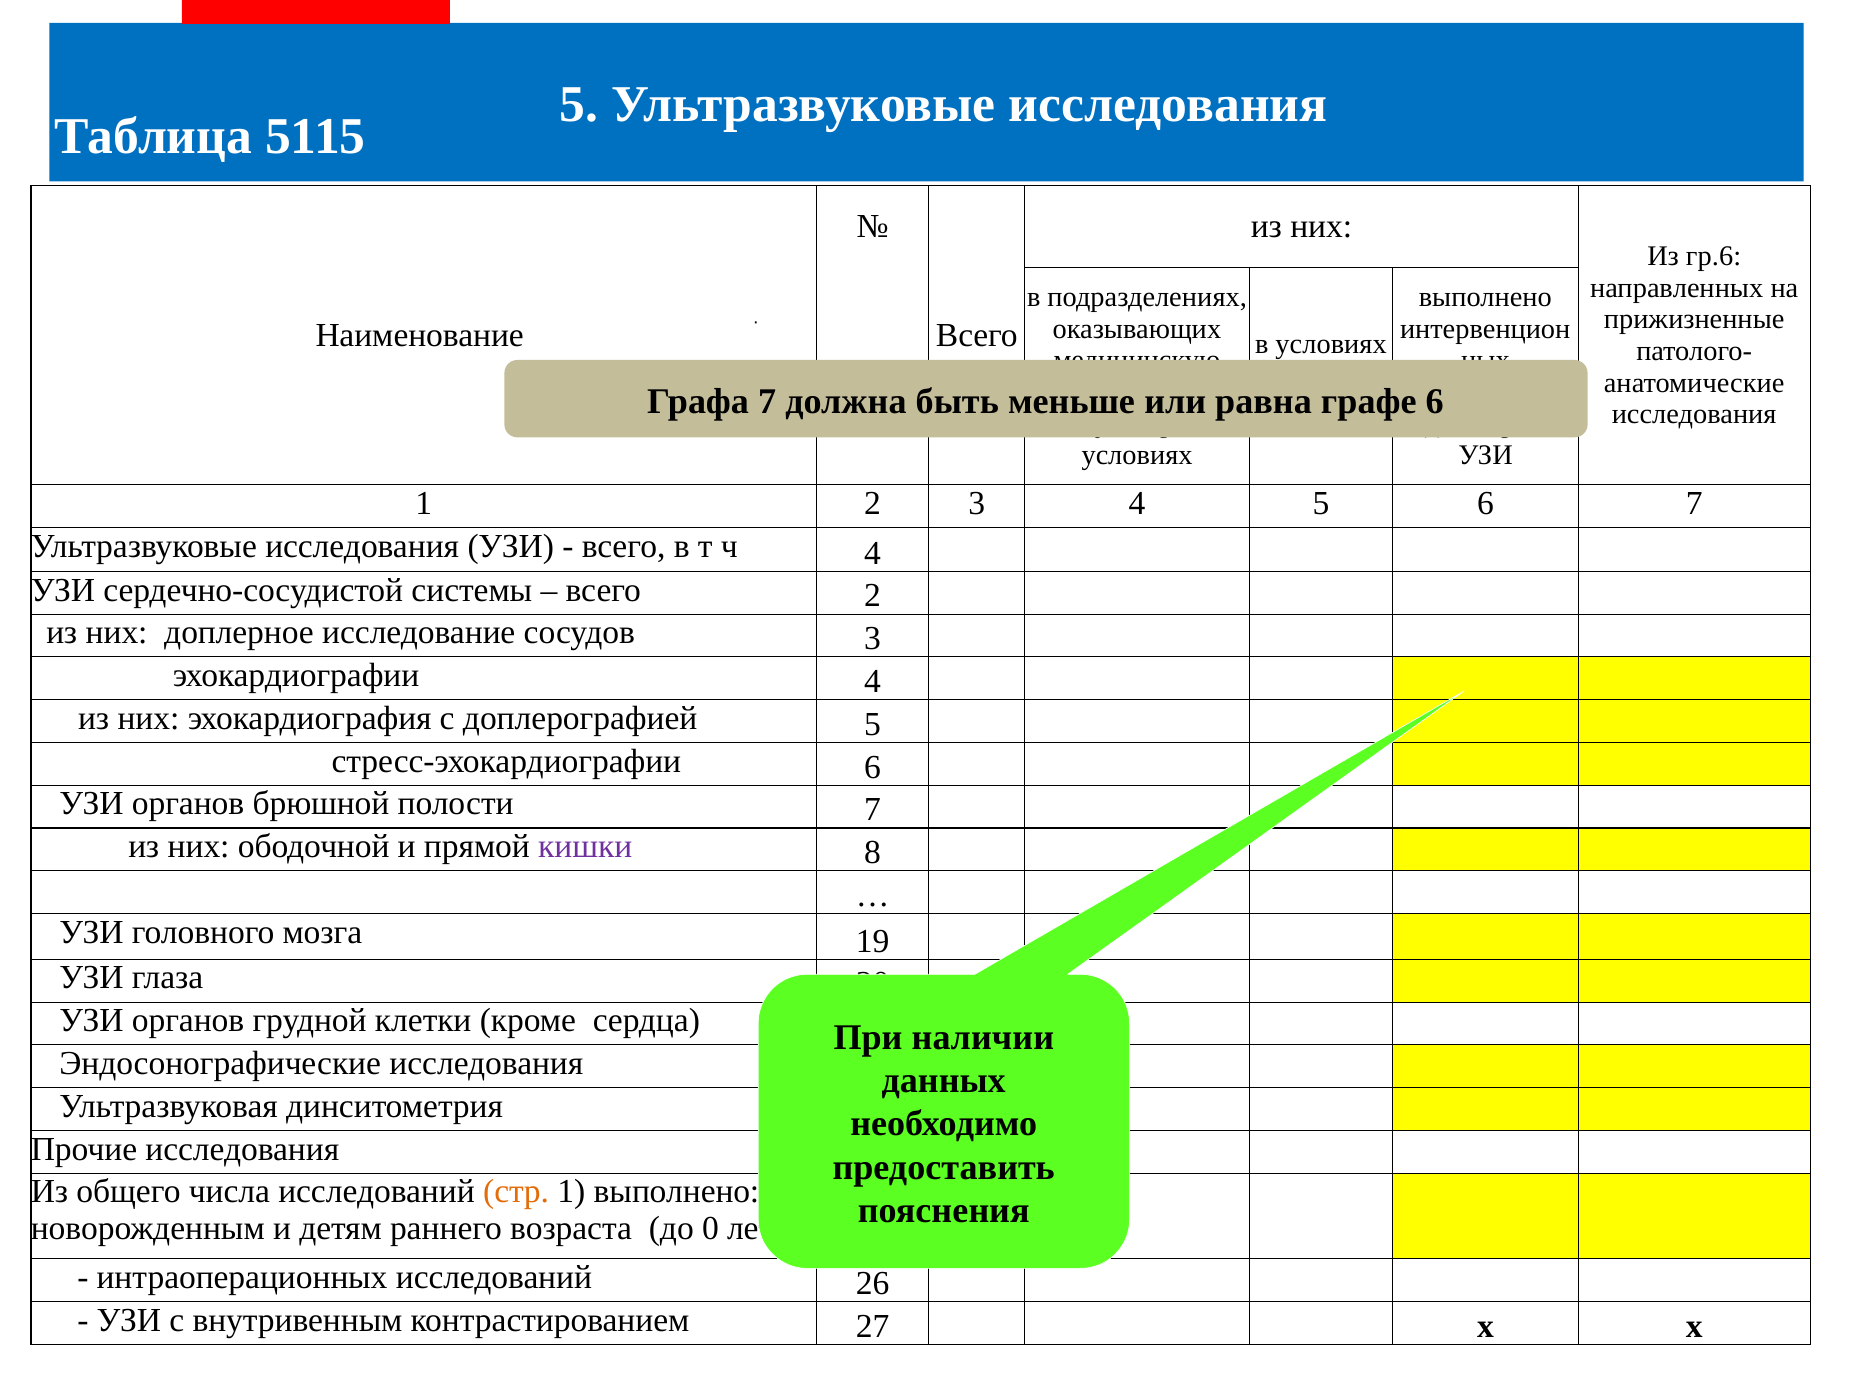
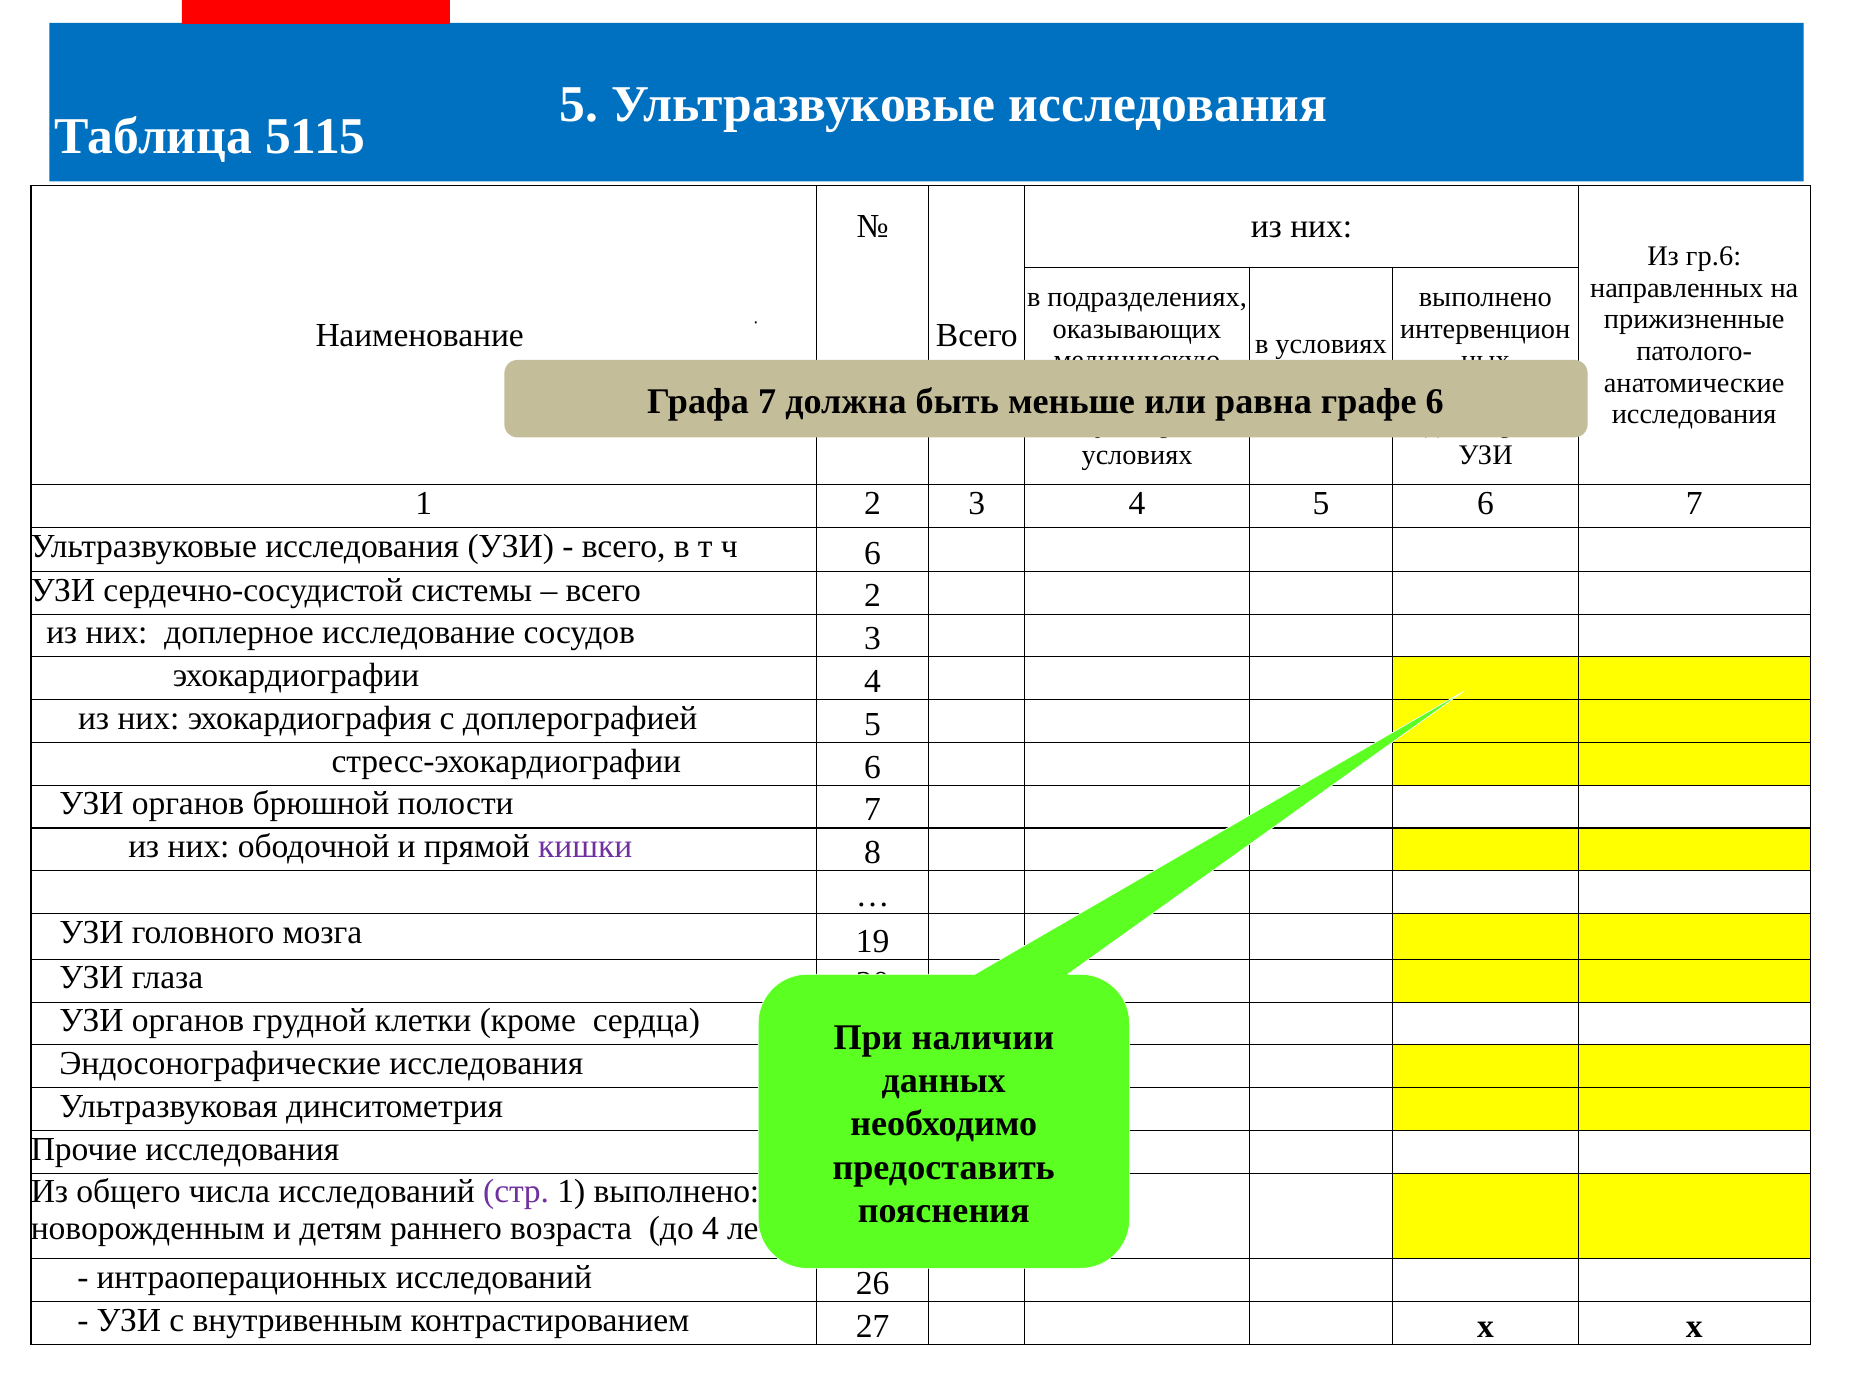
ч 4: 4 -> 6 (873, 553)
стр colour: orange -> purple (516, 1192)
до 0: 0 -> 4 (711, 1228)
